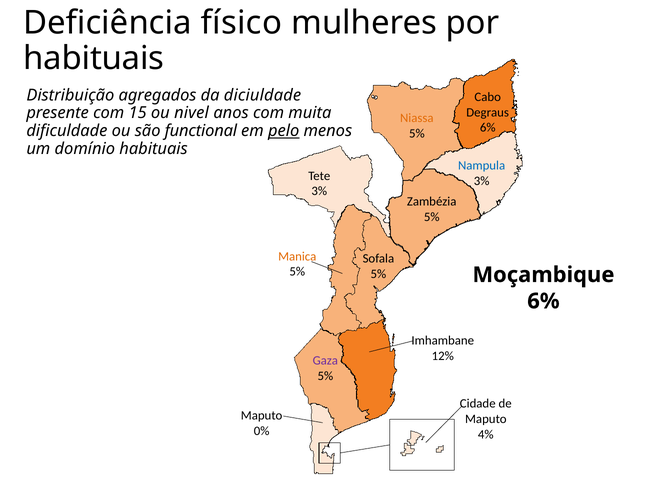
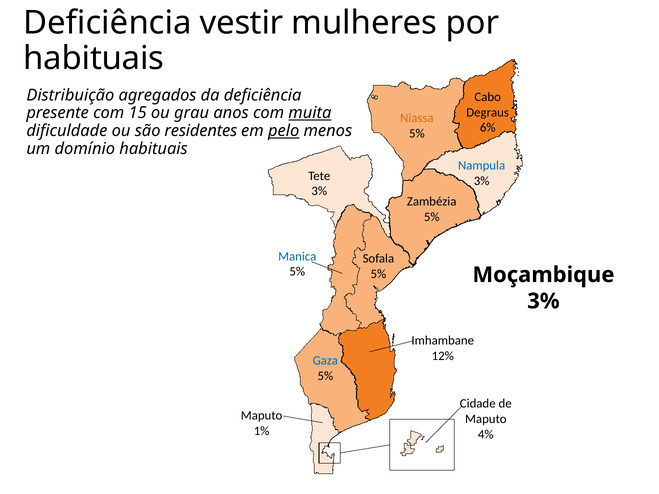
físico: físico -> vestir (242, 23)
da diciuldade: diciuldade -> deficiência (263, 95)
nivel: nivel -> grau (192, 113)
muita underline: none -> present (310, 113)
functional: functional -> residentes (201, 131)
Manica colour: orange -> blue (297, 257)
6%: 6% -> 3% (543, 301)
Gaza colour: purple -> blue (325, 361)
0%: 0% -> 1% (262, 431)
